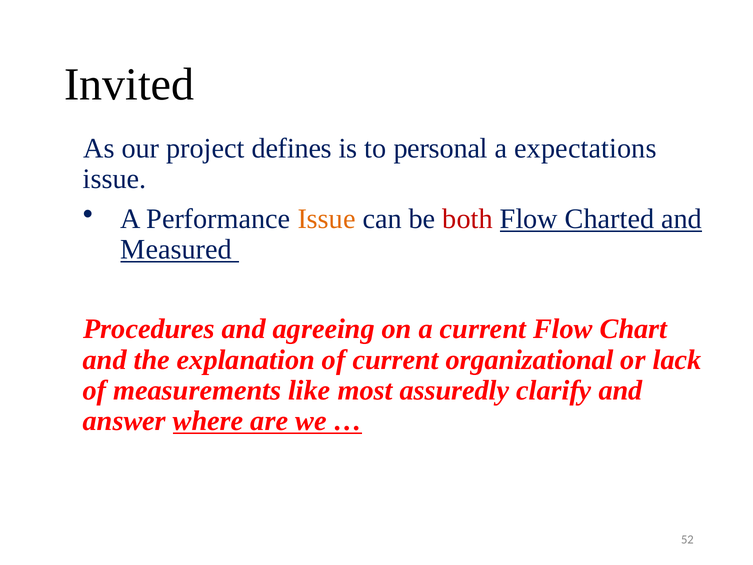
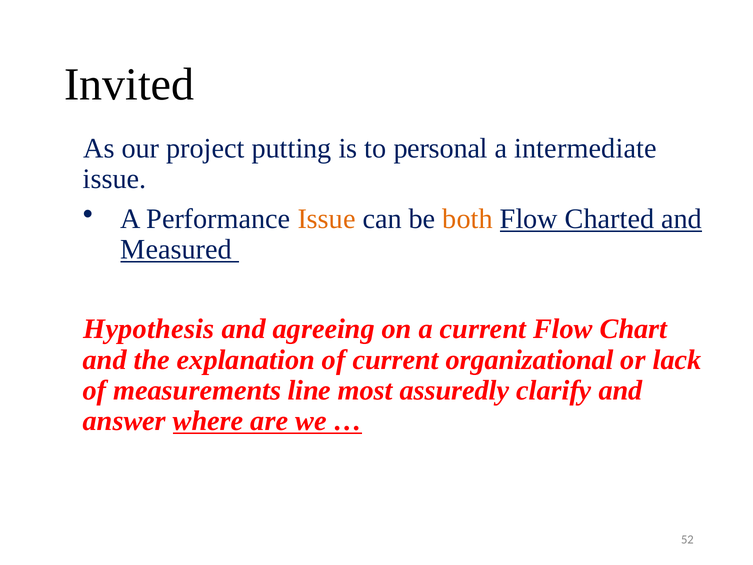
defines: defines -> putting (292, 148)
expectations: expectations -> intermediate (585, 148)
both colour: red -> orange (468, 219)
Procedures: Procedures -> Hypothesis (149, 329)
like: like -> line (309, 390)
